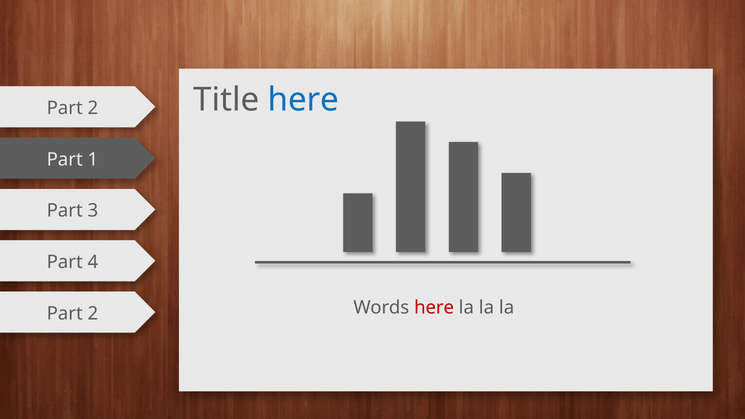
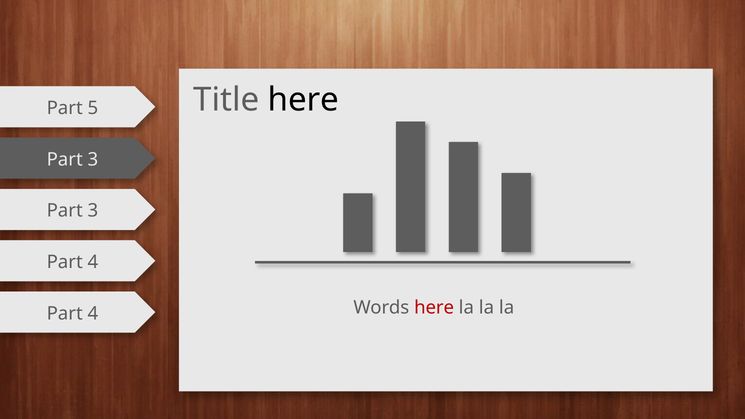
here colour: blue -> black (303, 100)
2: 2 -> 5 (93, 108)
1: 1 -> 3 (93, 159)
2: 2 -> 4 (93, 314)
